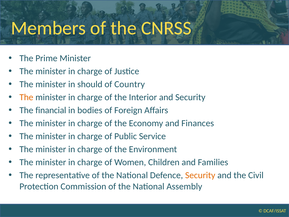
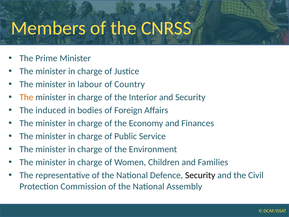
should: should -> labour (90, 84)
financial: financial -> induced (51, 110)
Security colour: orange -> black (200, 175)
